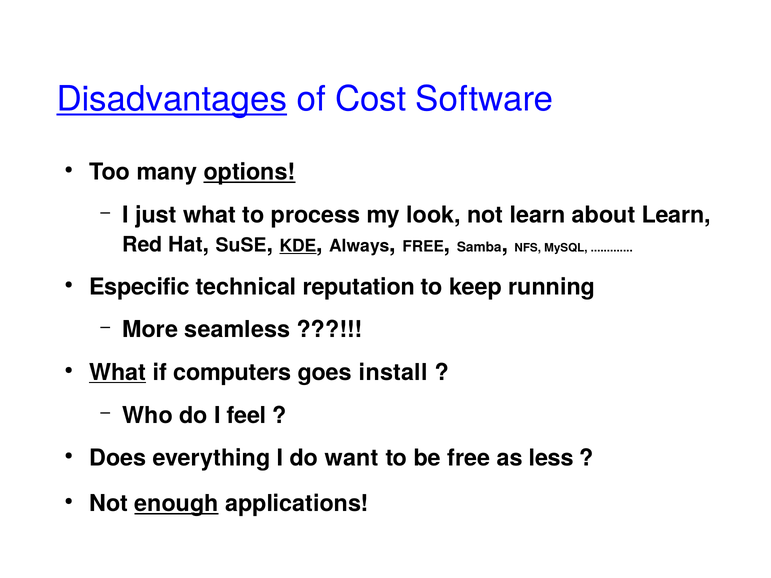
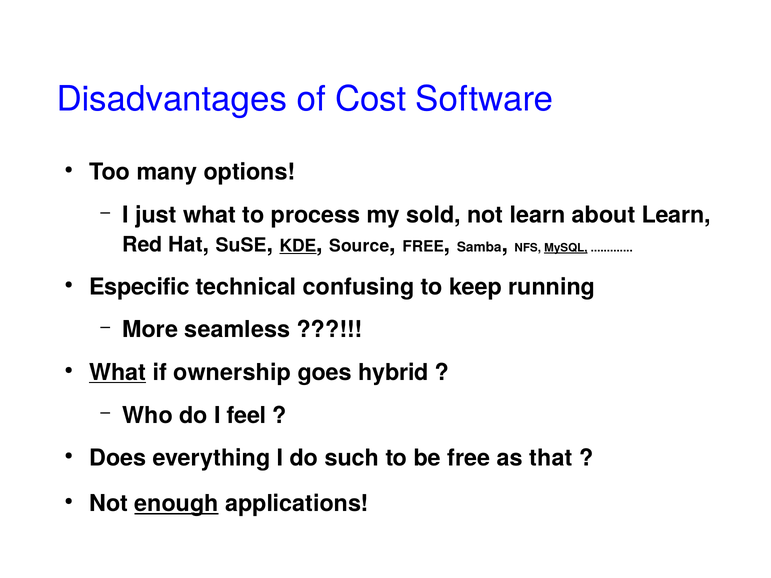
Disadvantages underline: present -> none (172, 99)
options underline: present -> none (249, 172)
look: look -> sold (434, 215)
Always: Always -> Source (359, 246)
MySQL underline: none -> present (566, 248)
reputation: reputation -> confusing (359, 287)
computers: computers -> ownership (232, 373)
install: install -> hybrid (393, 373)
want: want -> such (352, 458)
less: less -> that (551, 458)
